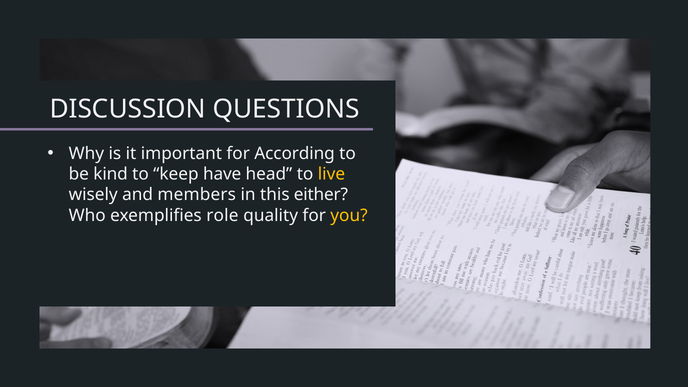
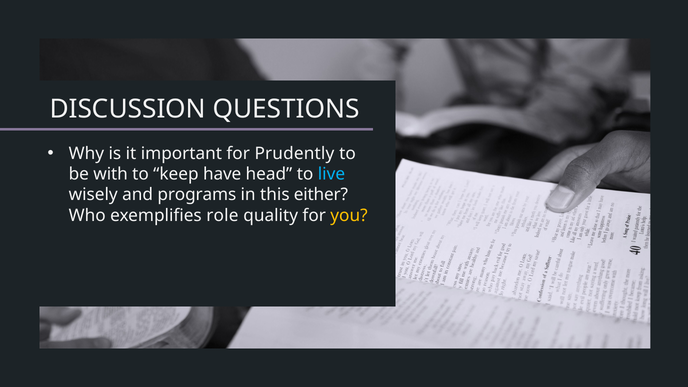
According: According -> Prudently (294, 153)
kind: kind -> with (111, 174)
live colour: yellow -> light blue (331, 174)
members: members -> programs (197, 195)
